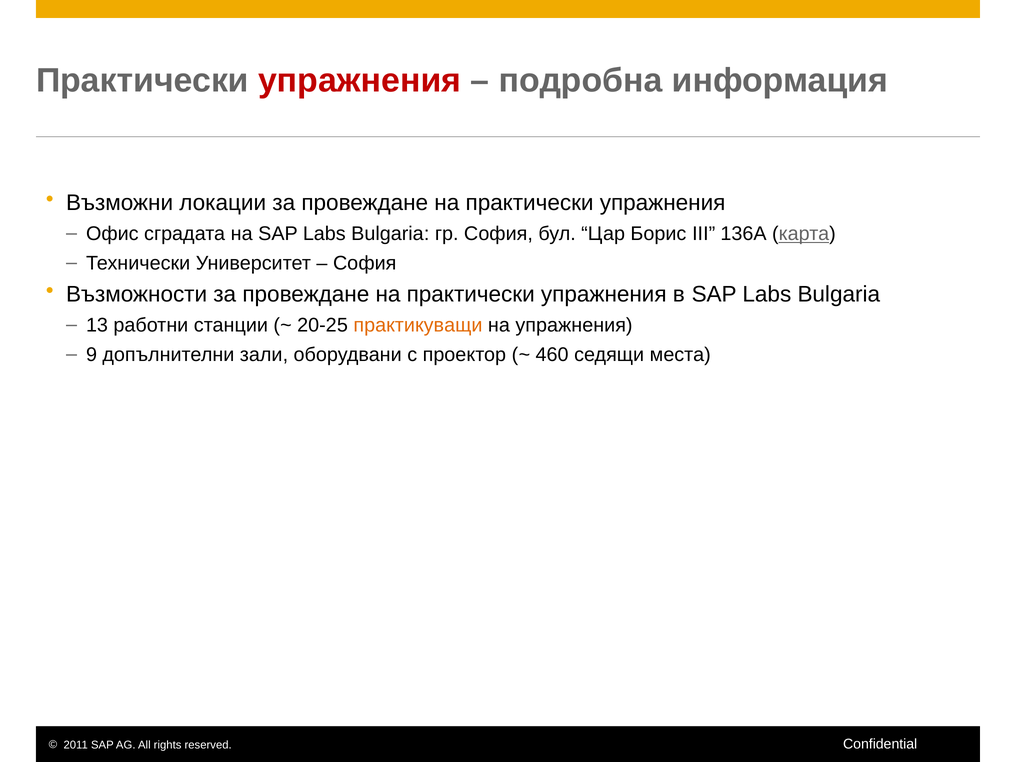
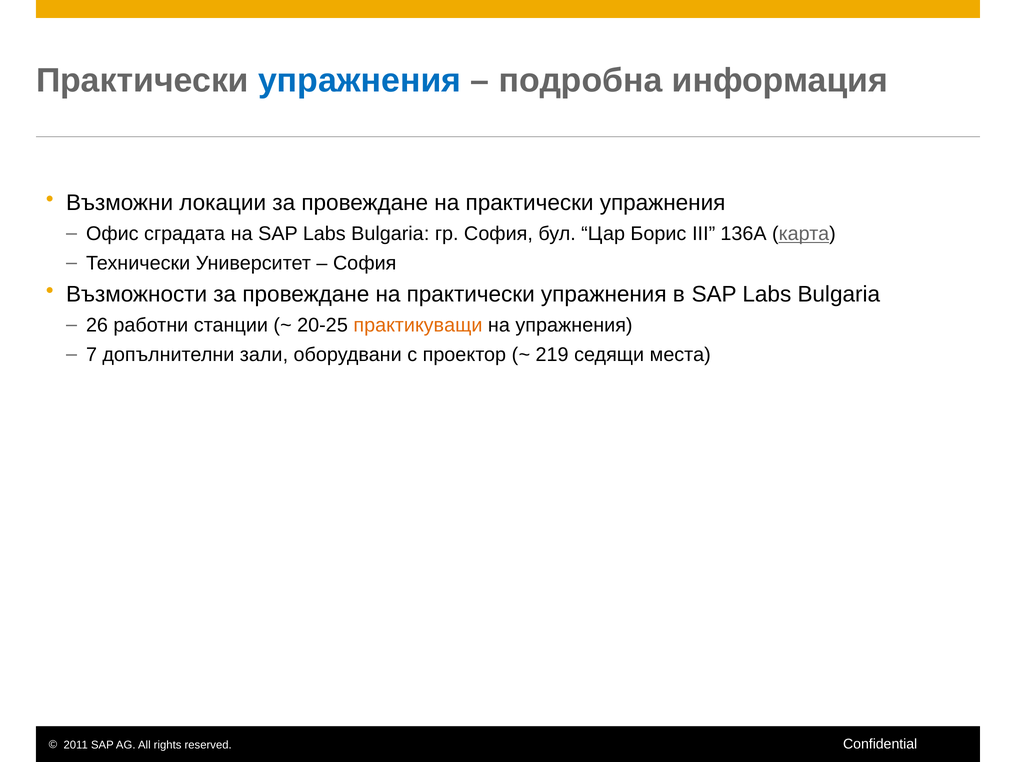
упражнения colour: red -> blue (360, 80)
13: 13 -> 26 (97, 325)
9: 9 -> 7 (91, 355)
460: 460 -> 219 (552, 355)
